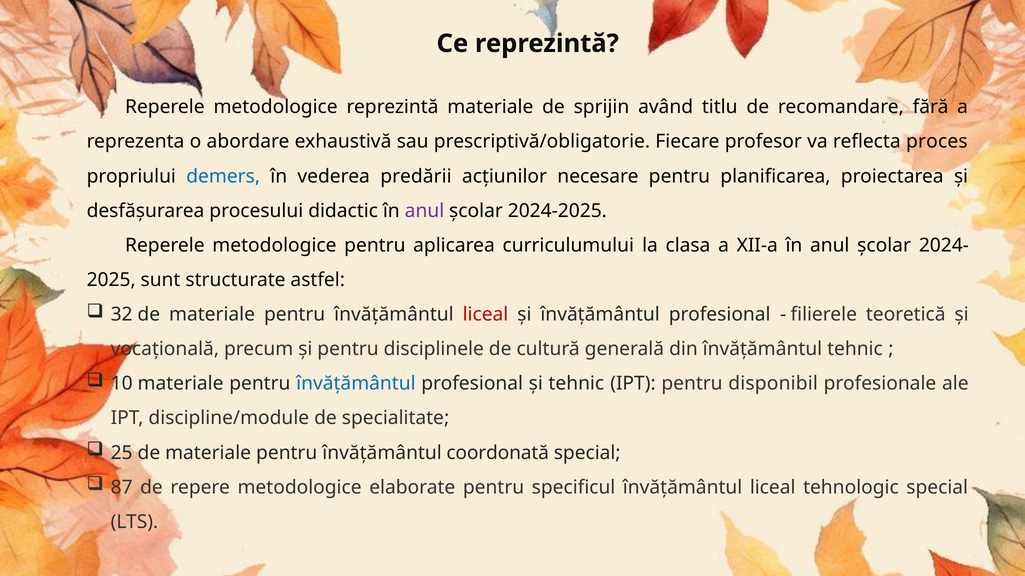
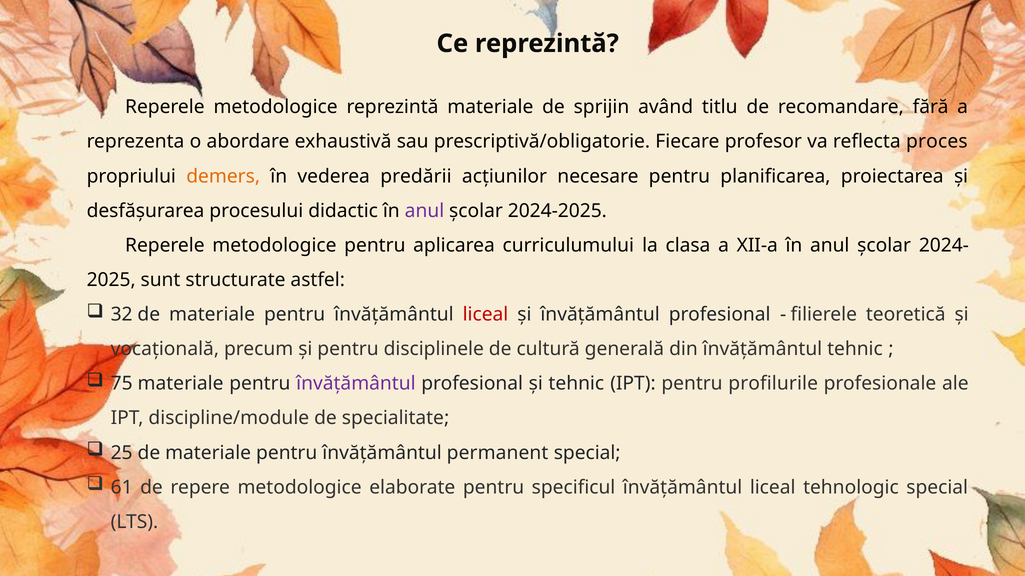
demers colour: blue -> orange (223, 176)
10: 10 -> 75 (122, 384)
învățământul colour: blue -> purple (356, 384)
disponibil: disponibil -> profilurile (773, 384)
coordonată: coordonată -> permanent (498, 453)
87: 87 -> 61 (122, 488)
